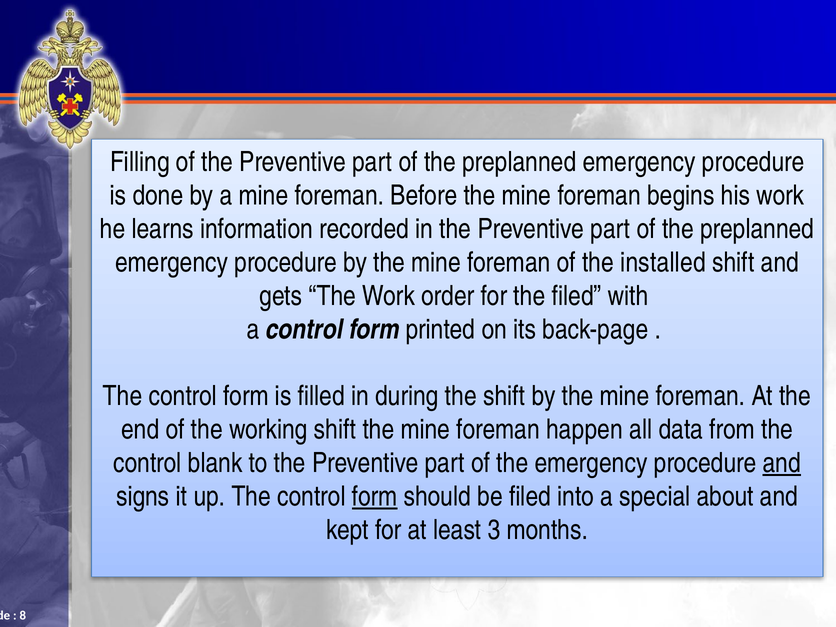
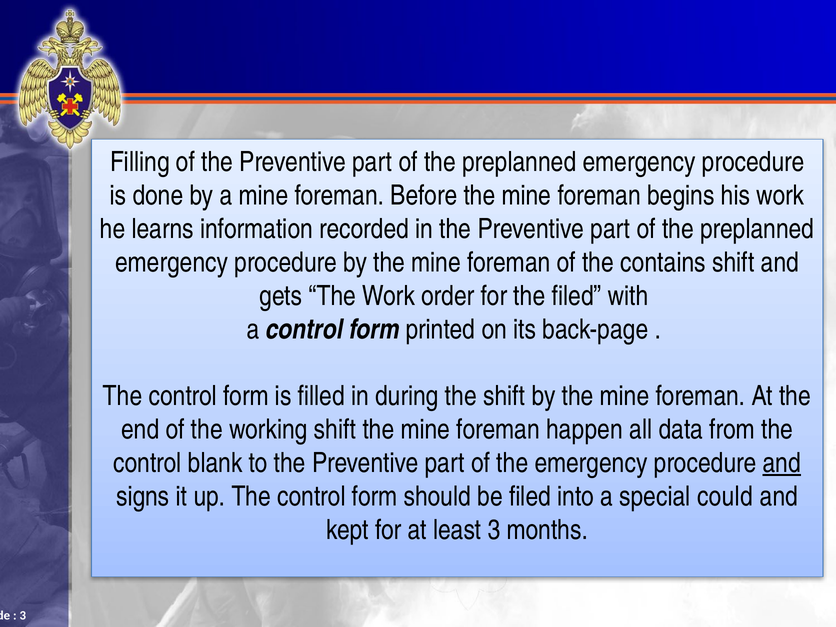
installed: installed -> contains (663, 262)
form underline: present -> none (375, 497)
about: about -> could (725, 497)
8: 8 -> 3 (23, 616)
